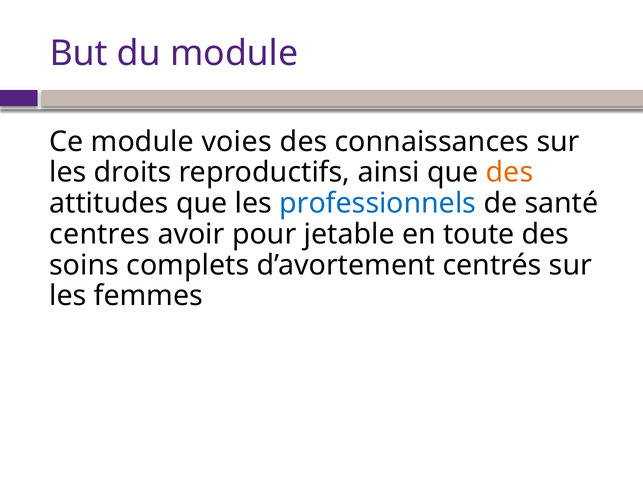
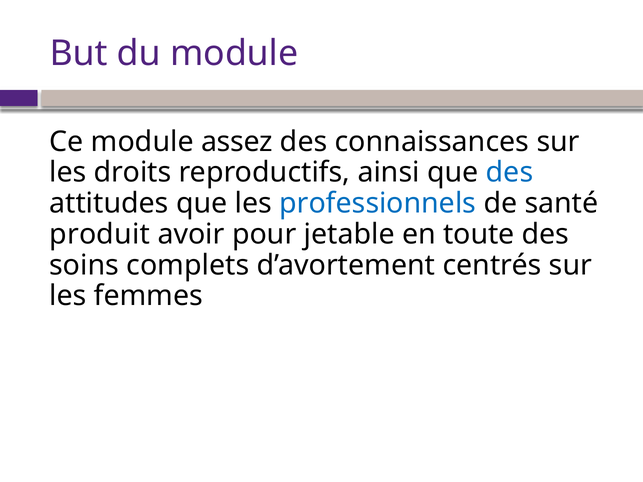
voies: voies -> assez (237, 142)
des colour: orange -> blue (510, 173)
centres: centres -> produit (100, 234)
